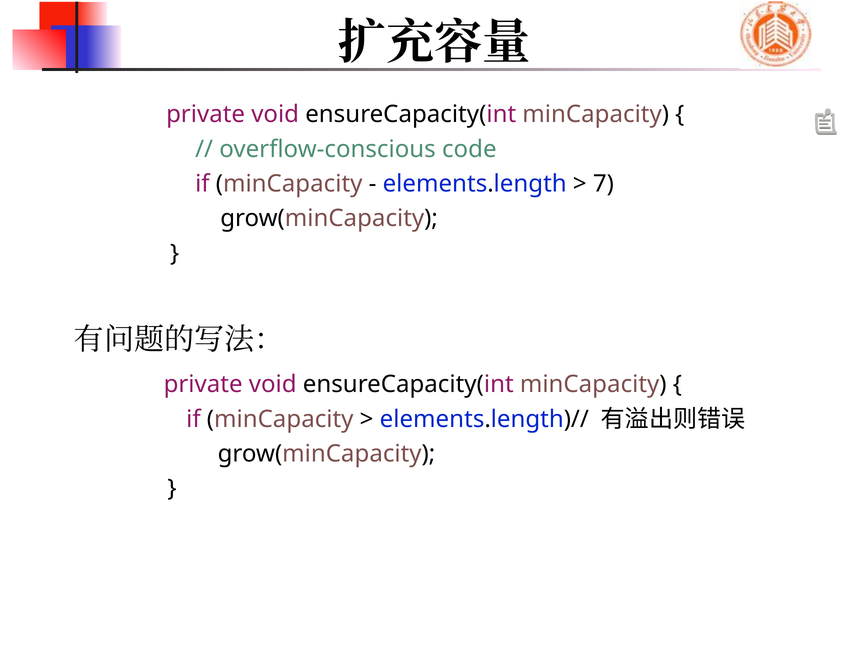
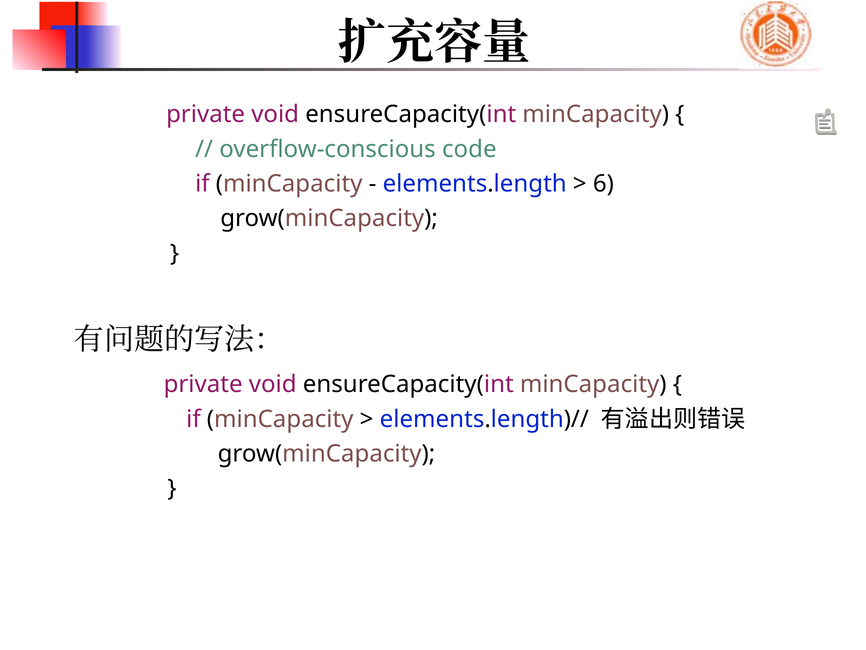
7: 7 -> 6 (603, 184)
